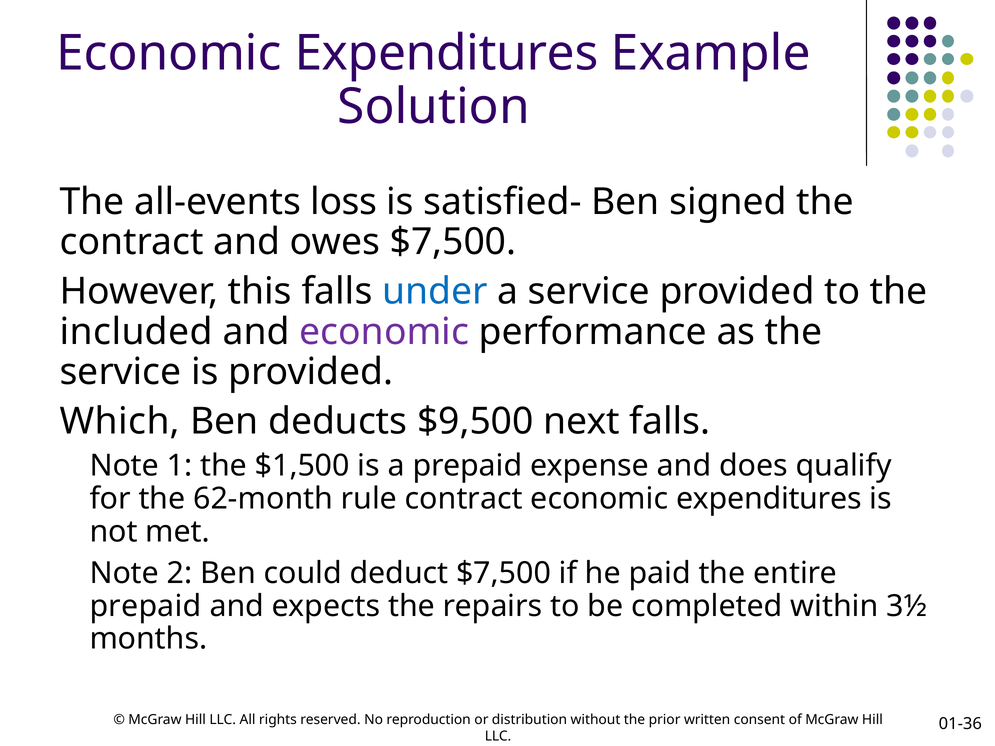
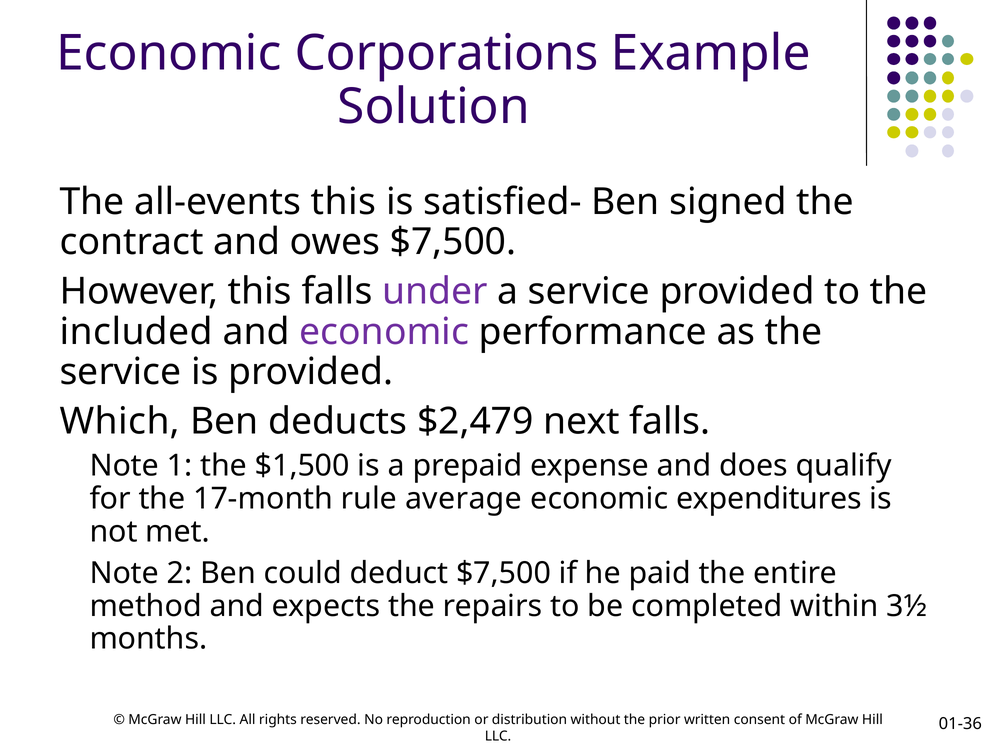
Expenditures: Expenditures -> Corporations (447, 53)
all-events loss: loss -> this (343, 202)
under colour: blue -> purple (435, 291)
$9,500: $9,500 -> $2,479 (475, 421)
62-month: 62-month -> 17-month (263, 499)
rule contract: contract -> average (464, 499)
prepaid: prepaid -> method (146, 606)
